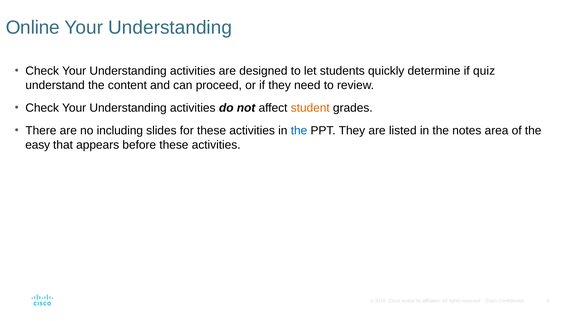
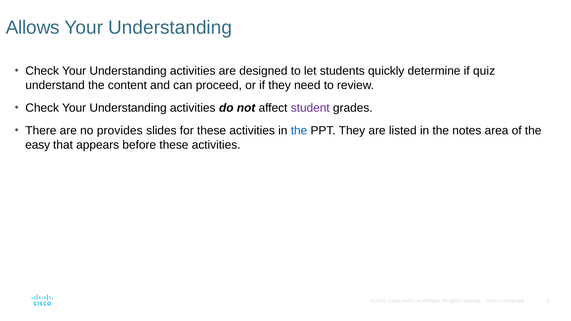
Online: Online -> Allows (33, 28)
student colour: orange -> purple (310, 108)
including: including -> provides (120, 131)
